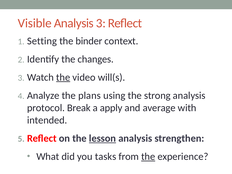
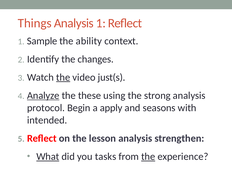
Visible: Visible -> Things (35, 23)
Analysis 3: 3 -> 1 (101, 23)
Setting: Setting -> Sample (42, 41)
binder: binder -> ability (89, 41)
will(s: will(s -> just(s (112, 77)
Analyze underline: none -> present (43, 95)
plans: plans -> these (90, 95)
Break: Break -> Begin (79, 108)
average: average -> seasons (159, 108)
lesson underline: present -> none (102, 138)
What underline: none -> present (48, 157)
